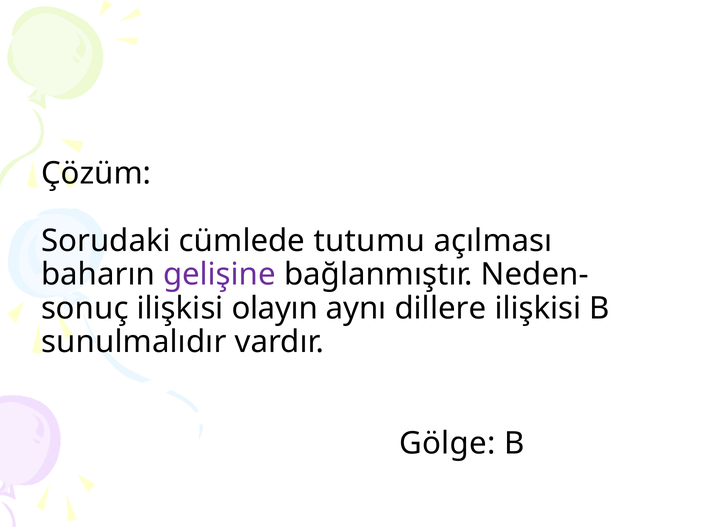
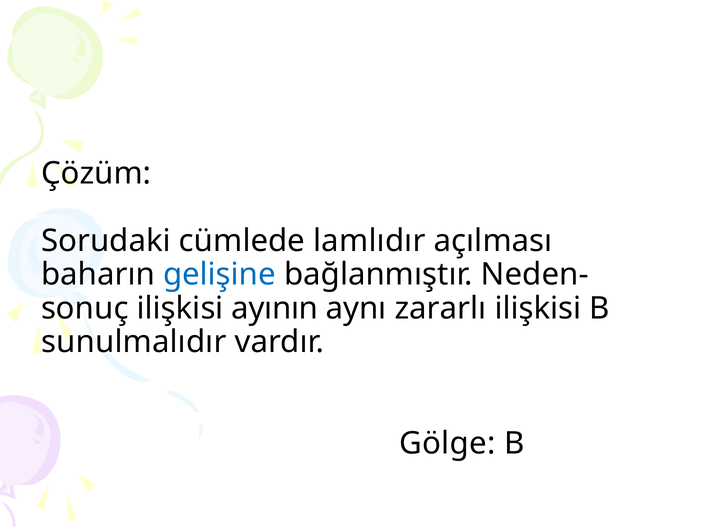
tutumu: tutumu -> lamlıdır (369, 241)
gelişine colour: purple -> blue (219, 275)
olayın: olayın -> ayının (275, 308)
dillere: dillere -> zararlı (441, 308)
